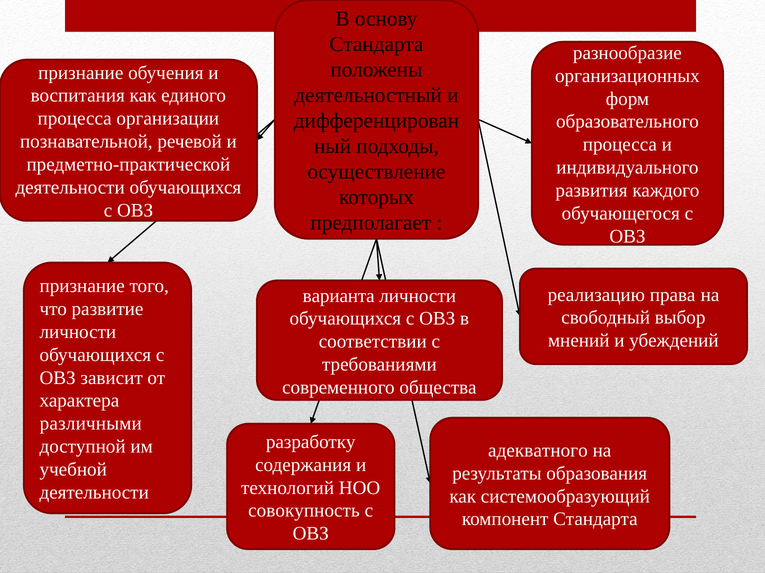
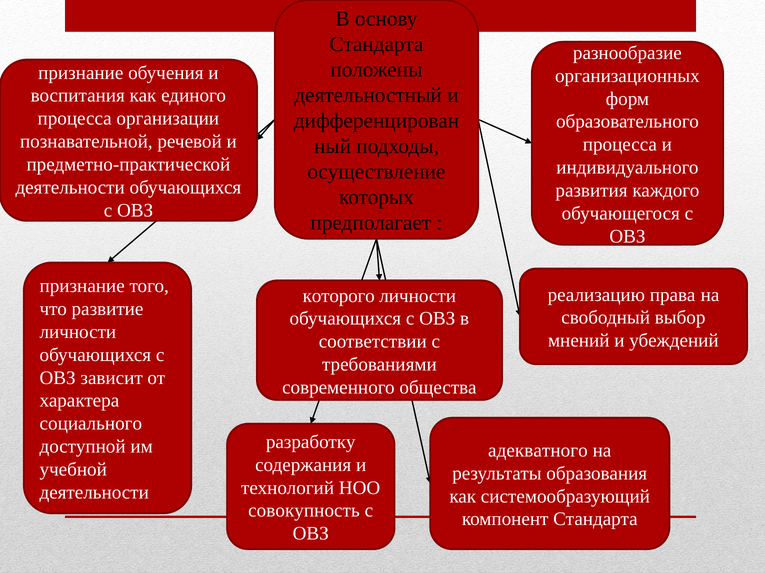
варианта: варианта -> которого (339, 296)
различными: различными -> социального (91, 424)
